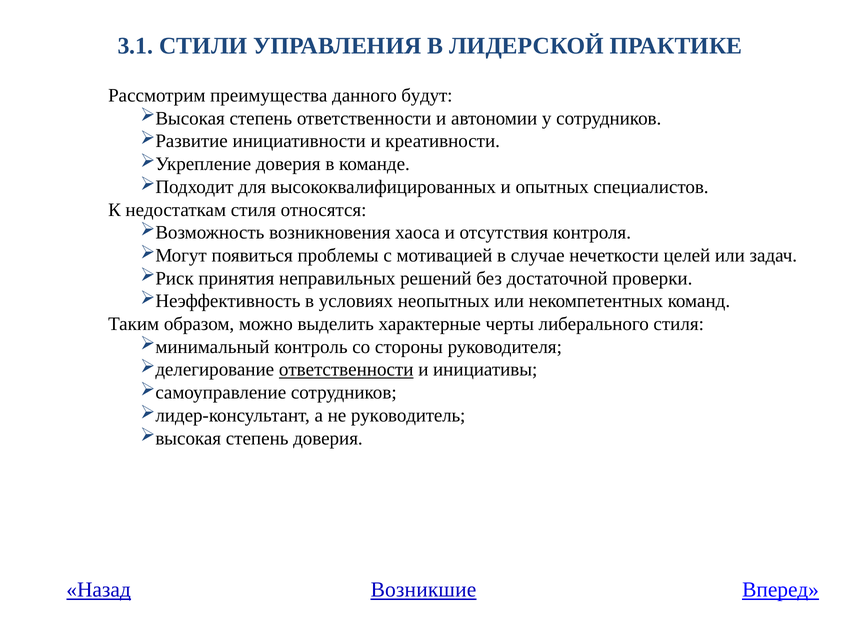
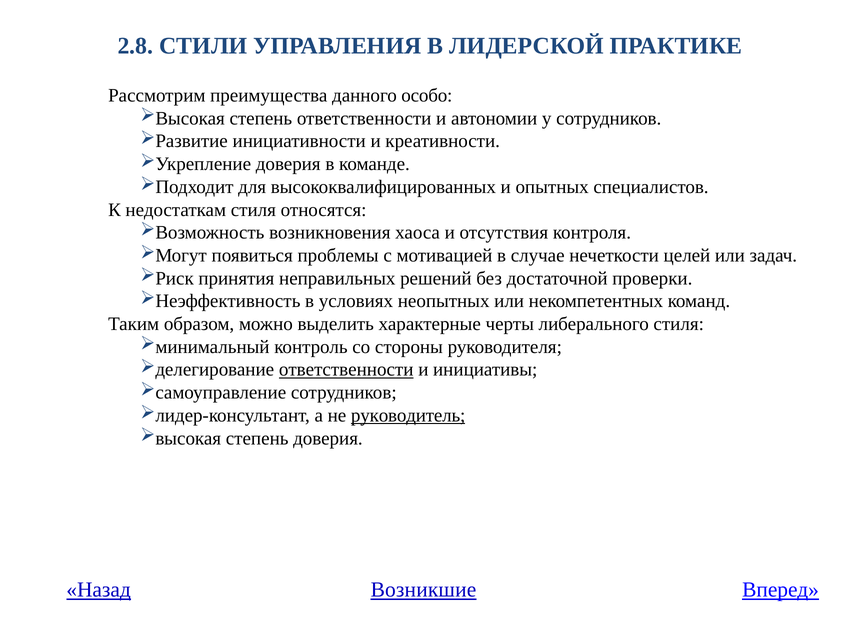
3.1: 3.1 -> 2.8 (135, 46)
будут: будут -> особо (427, 96)
руководитель underline: none -> present (408, 416)
